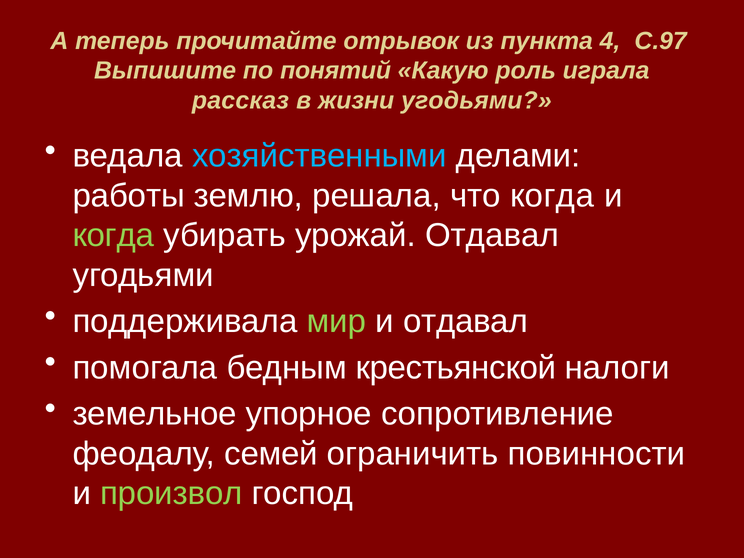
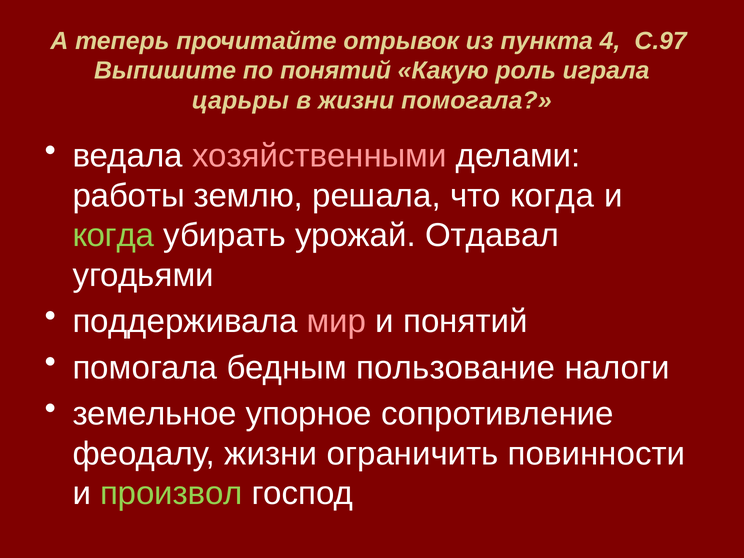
рассказ: рассказ -> царьры (240, 100)
жизни угодьями: угодьями -> помогала (476, 100)
хозяйственными colour: light blue -> pink (319, 156)
мир colour: light green -> pink (336, 321)
и отдавал: отдавал -> понятий (465, 321)
крестьянской: крестьянской -> пользование (456, 368)
феодалу семей: семей -> жизни (271, 454)
